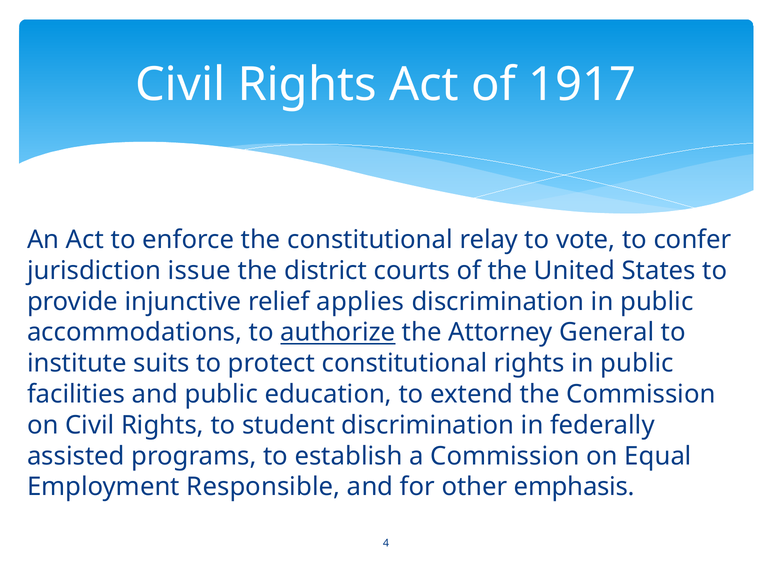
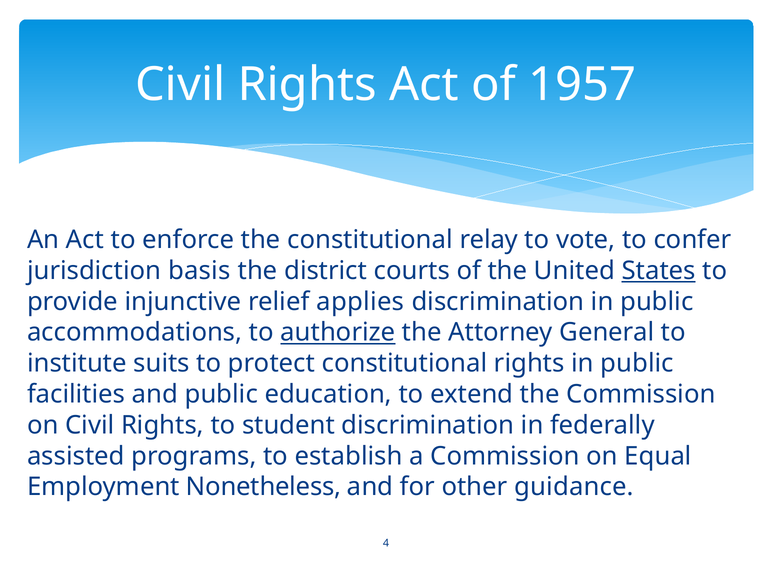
1917: 1917 -> 1957 (582, 85)
issue: issue -> basis (199, 271)
States underline: none -> present (659, 271)
Responsible: Responsible -> Nonetheless (264, 487)
emphasis: emphasis -> guidance (574, 487)
